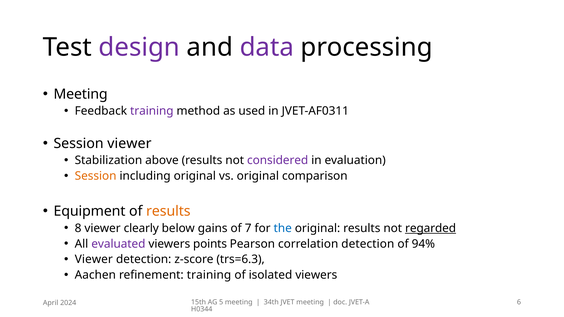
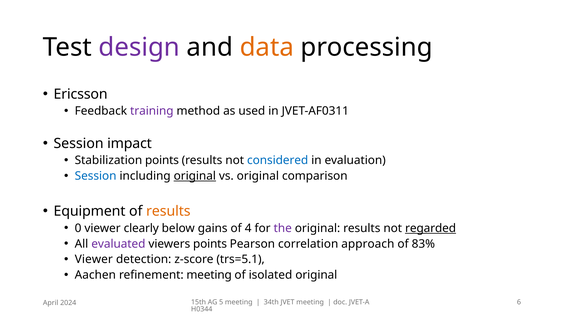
data colour: purple -> orange (267, 47)
Meeting: Meeting -> Ericsson (81, 94)
Session viewer: viewer -> impact (130, 144)
Stabilization above: above -> points (162, 160)
considered colour: purple -> blue (278, 160)
Session colour: orange -> blue (96, 176)
original underline: none -> present (195, 176)
8: 8 -> 0 (78, 228)
7: 7 -> 4 (248, 228)
the colour: blue -> purple (283, 228)
correlation detection: detection -> approach (368, 244)
94%: 94% -> 83% (423, 244)
trs=6.3: trs=6.3 -> trs=5.1 (241, 260)
refinement training: training -> meeting (209, 275)
isolated viewers: viewers -> original (316, 275)
